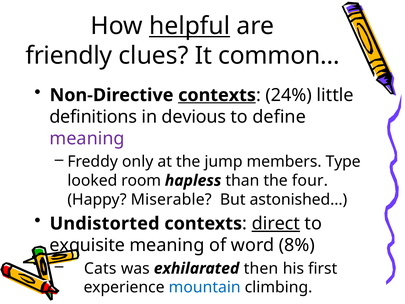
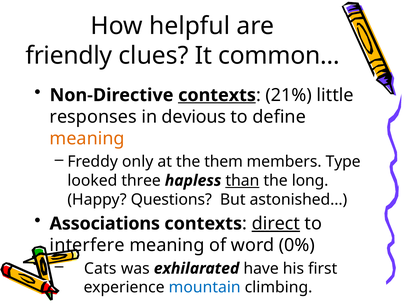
helpful underline: present -> none (190, 26)
24%: 24% -> 21% (289, 95)
definitions: definitions -> responses (93, 117)
meaning colour: purple -> orange (87, 138)
jump: jump -> them (224, 162)
room: room -> three (141, 180)
than underline: none -> present (242, 180)
four: four -> long (310, 180)
Miserable: Miserable -> Questions (171, 199)
Undistorted: Undistorted -> Associations (105, 223)
exquisite: exquisite -> interfere (87, 245)
8%: 8% -> 0% (297, 245)
then: then -> have (261, 268)
